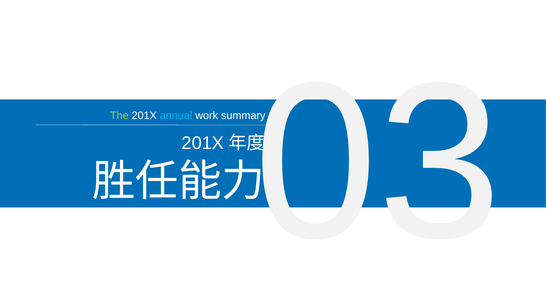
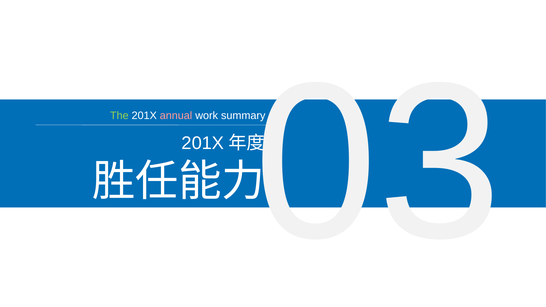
annual colour: light blue -> pink (176, 116)
